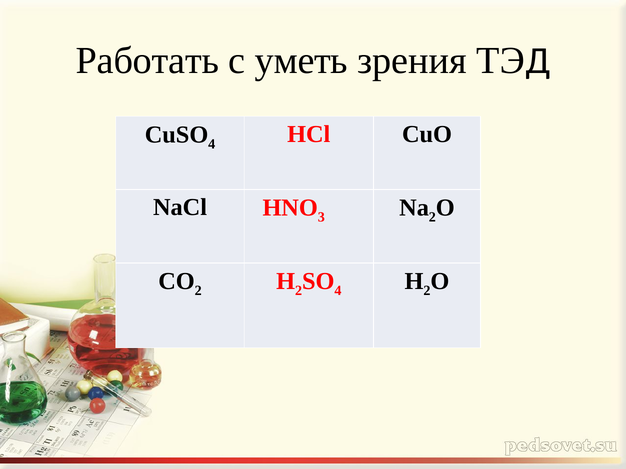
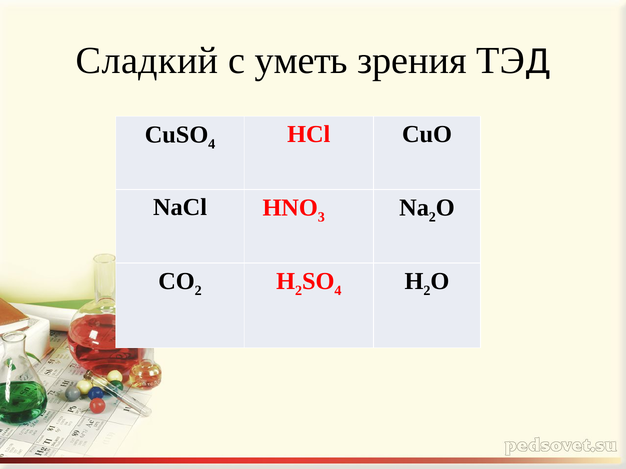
Работать: Работать -> Сладкий (147, 61)
